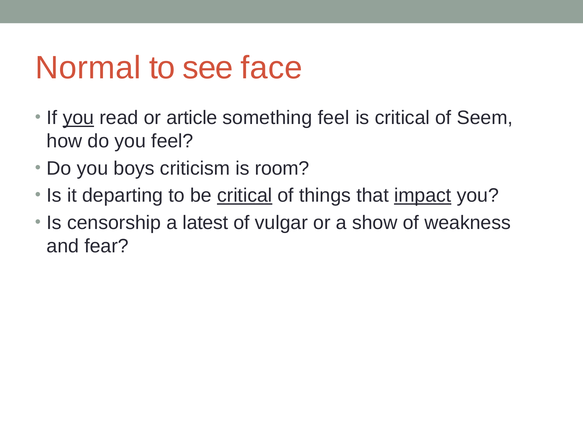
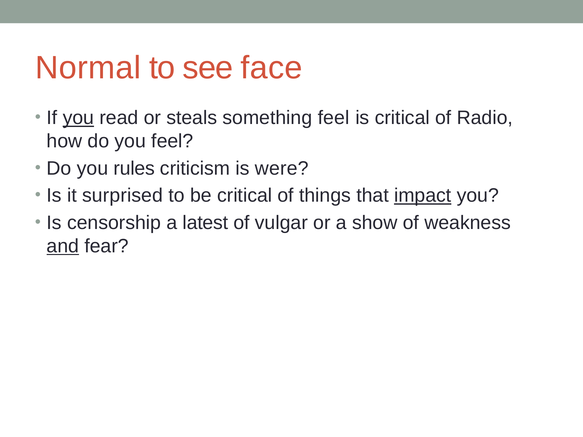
article: article -> steals (192, 118)
Seem: Seem -> Radio (485, 118)
boys: boys -> rules (134, 168)
room: room -> were (282, 168)
departing: departing -> surprised (123, 196)
critical underline: present -> none (245, 196)
and underline: none -> present (63, 246)
